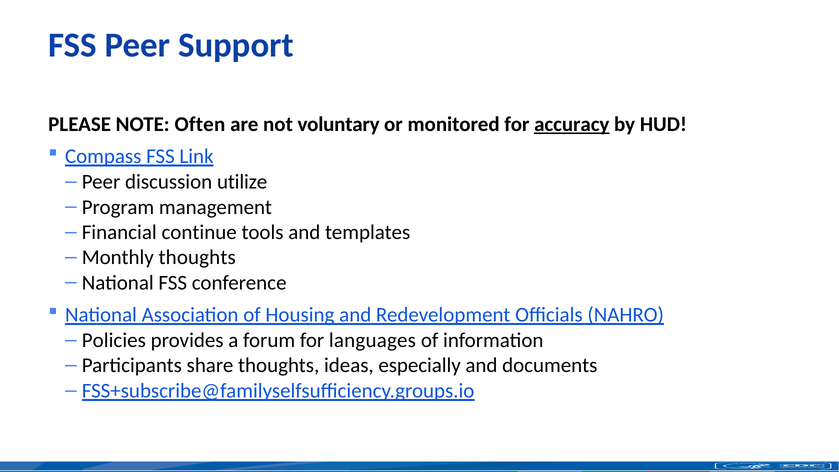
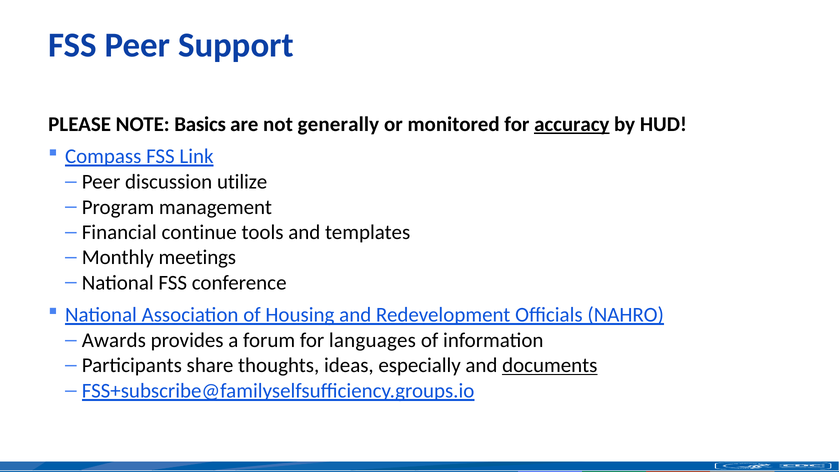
Often: Often -> Basics (200, 124)
voluntary: voluntary -> generally (338, 124)
Monthly thoughts: thoughts -> meetings (197, 257)
Policies: Policies -> Awards (114, 340)
documents underline: none -> present (550, 366)
